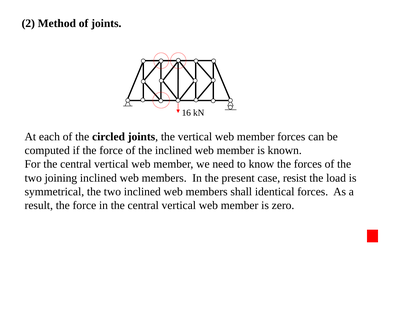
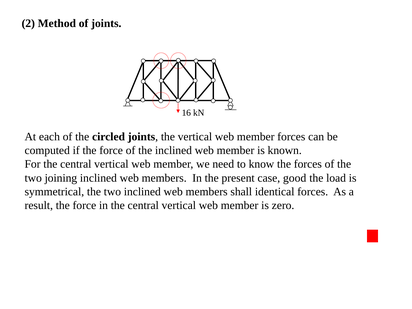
resist: resist -> good (295, 178)
